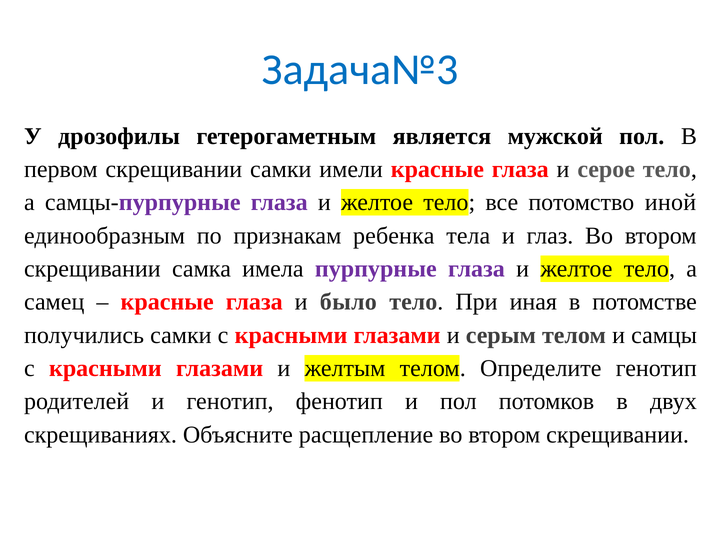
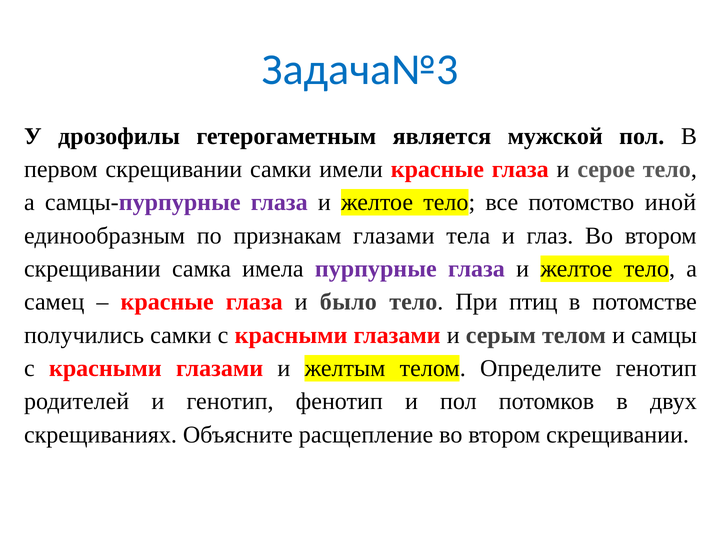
признакам ребенка: ребенка -> глазами (394, 236)
иная: иная -> птиц (533, 302)
